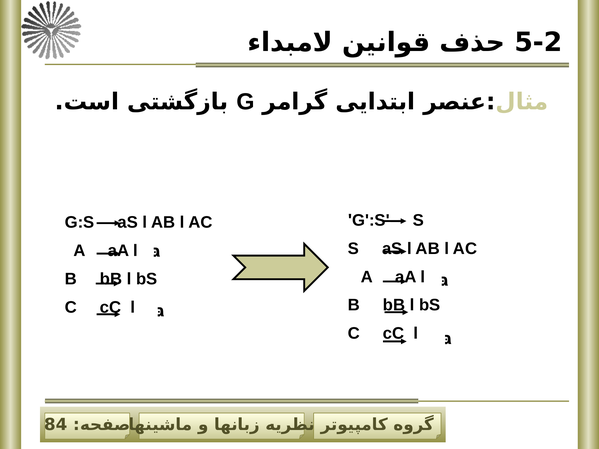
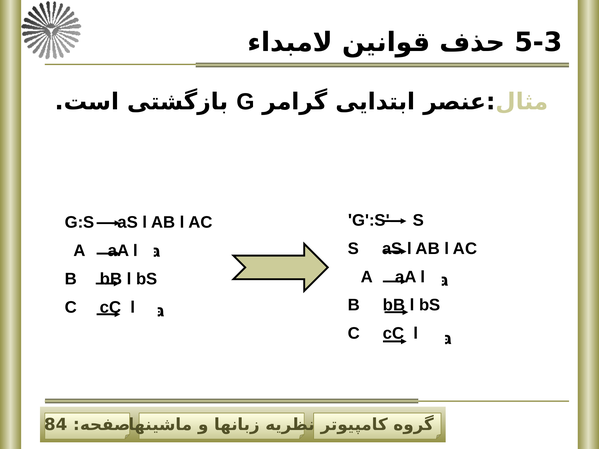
5-2: 5-2 -> 5-3 (538, 42)
